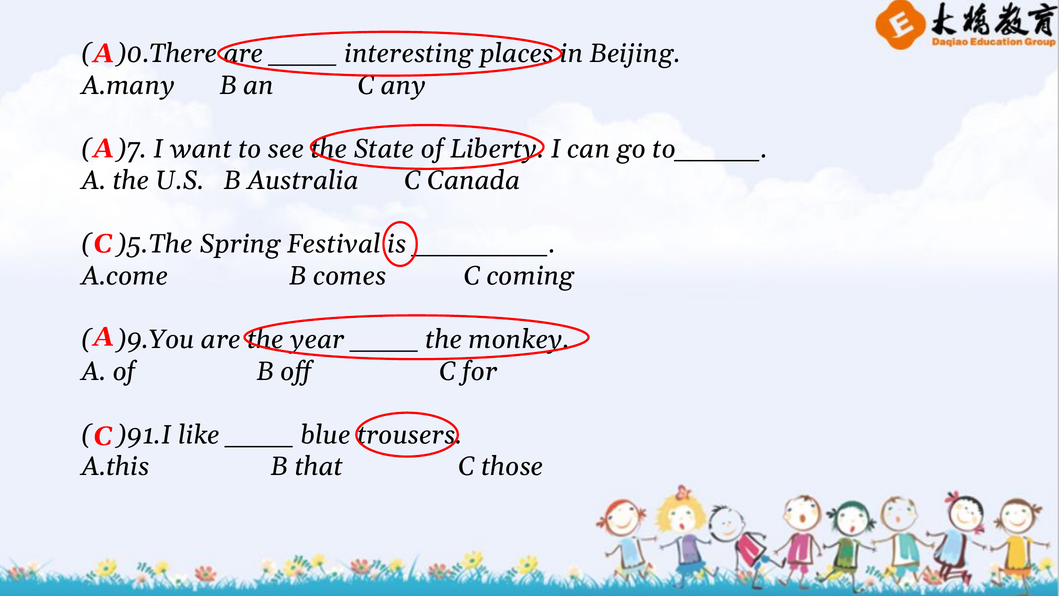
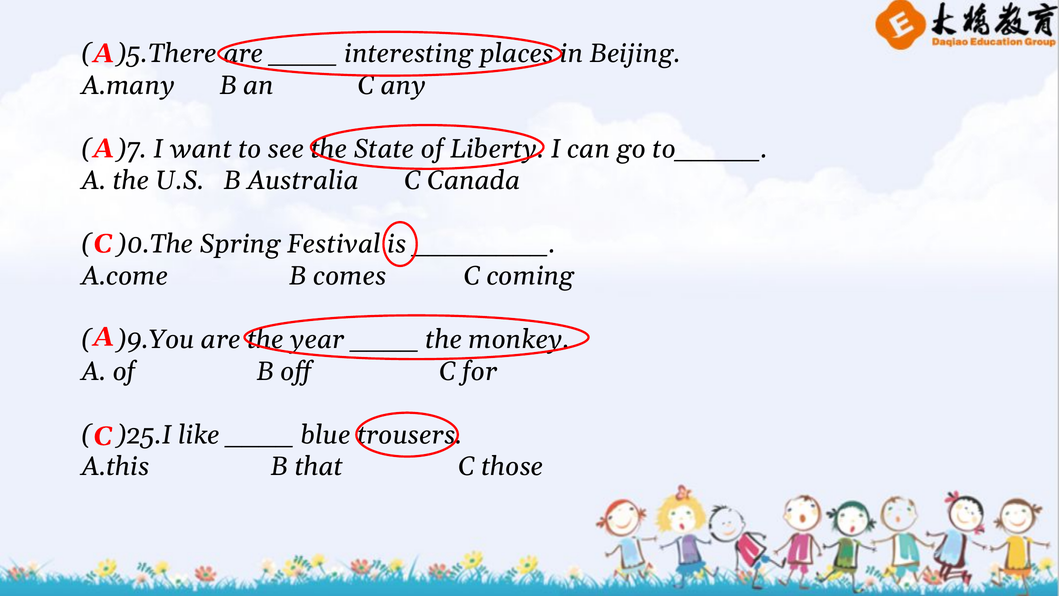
)0.There: )0.There -> )5.There (167, 53)
)5.The: )5.The -> )0.The (155, 244)
)91.I: )91.I -> )25.I (144, 435)
